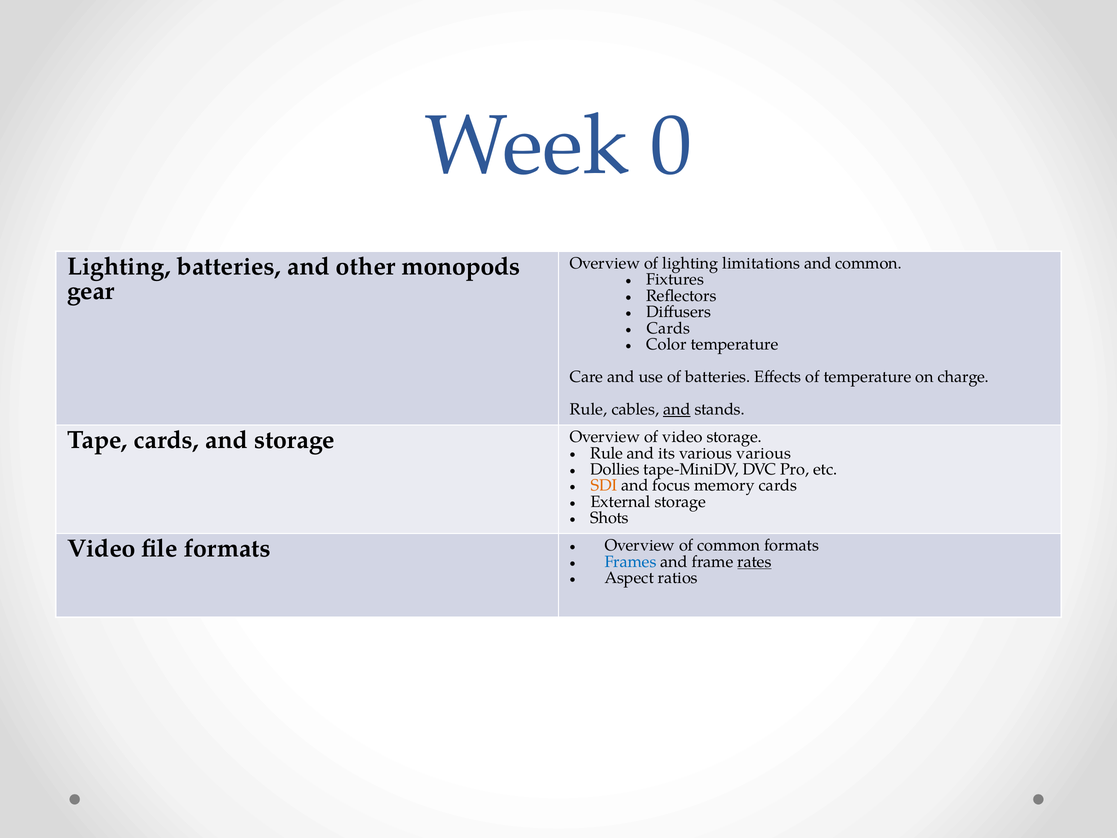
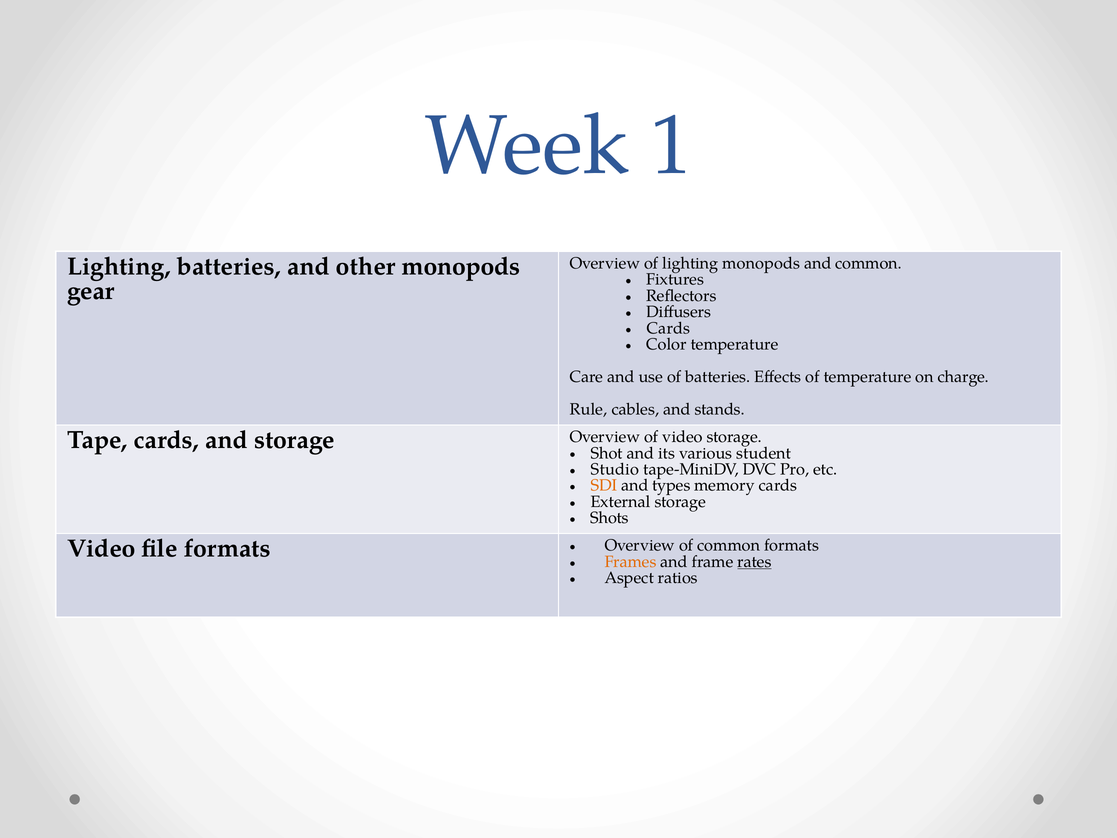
0: 0 -> 1 (671, 145)
lighting limitations: limitations -> monopods (761, 263)
and underline: present -> none (677, 409)
Rule: Rule -> Shot (607, 453)
various various: various -> student (764, 453)
Dollies: Dollies -> Studio (615, 469)
focus: focus -> types (671, 485)
Frames colour: blue -> orange (631, 562)
